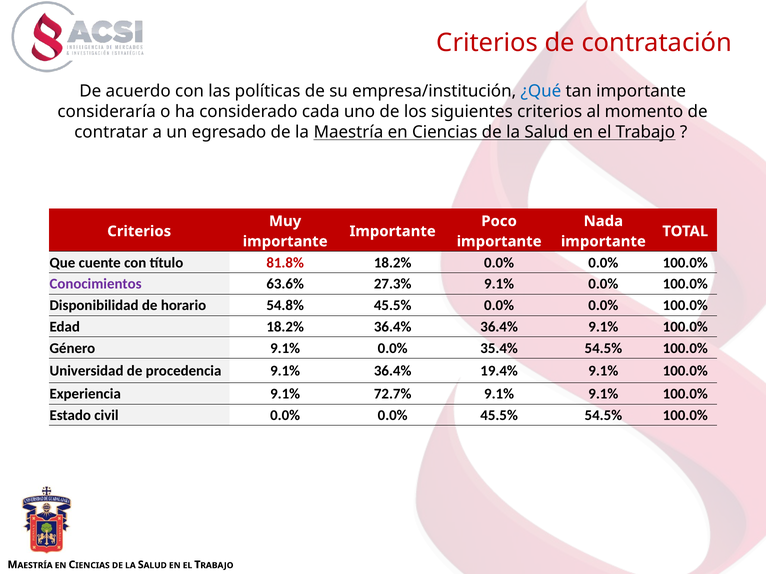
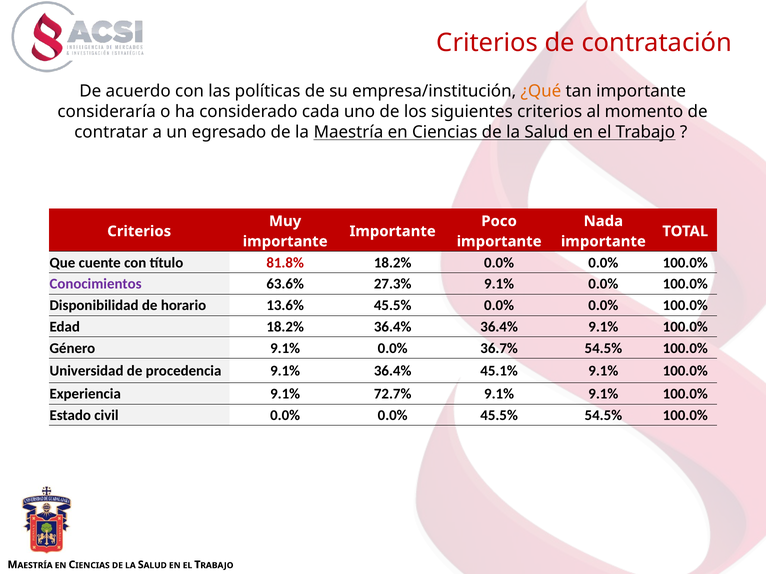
¿Qué colour: blue -> orange (541, 91)
54.8%: 54.8% -> 13.6% (285, 306)
35.4%: 35.4% -> 36.7% (499, 348)
19.4%: 19.4% -> 45.1% (499, 371)
